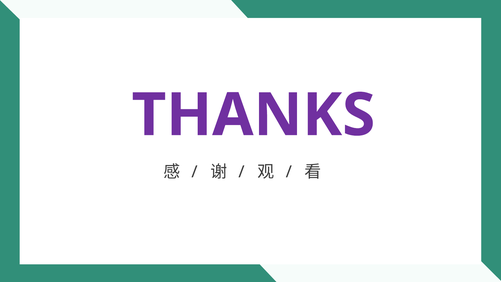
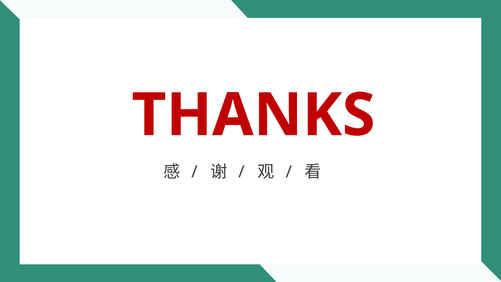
THANKS colour: purple -> red (253, 115)
